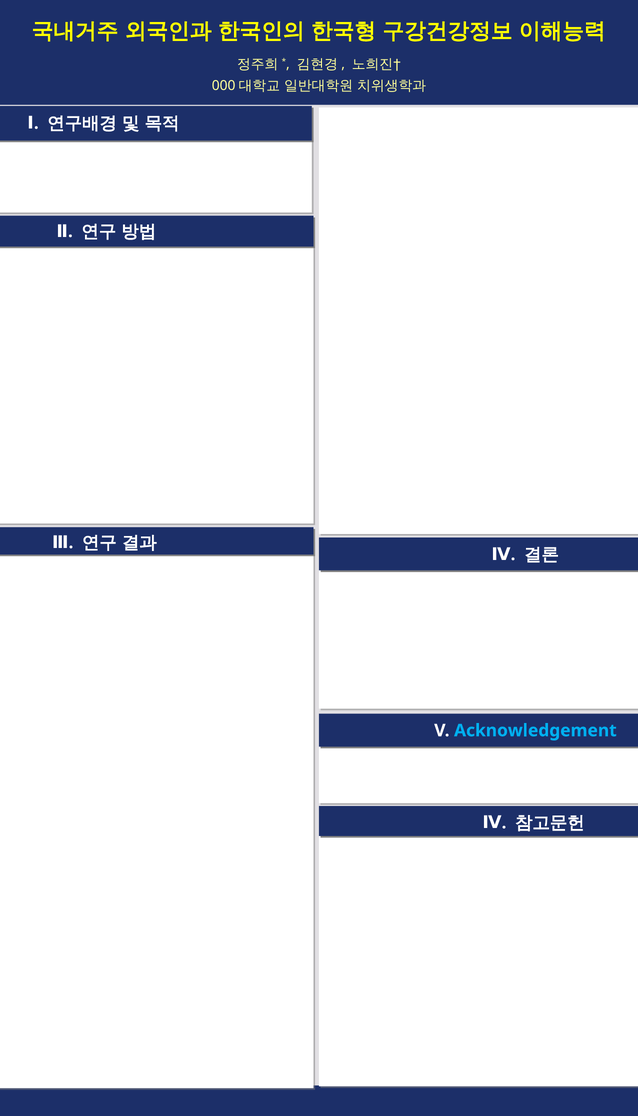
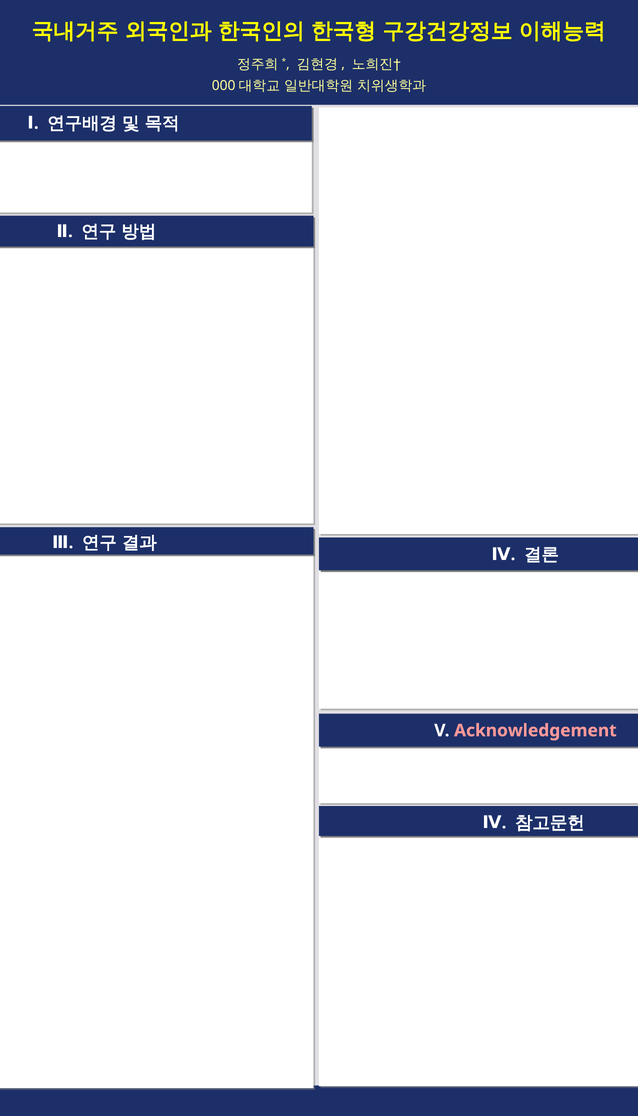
Acknowledgement colour: light blue -> pink (535, 731)
